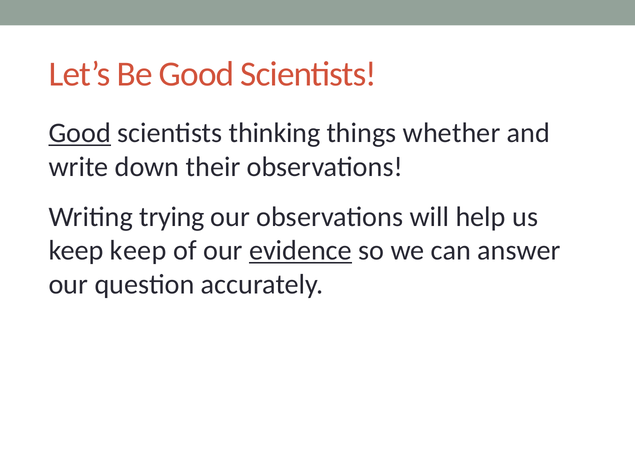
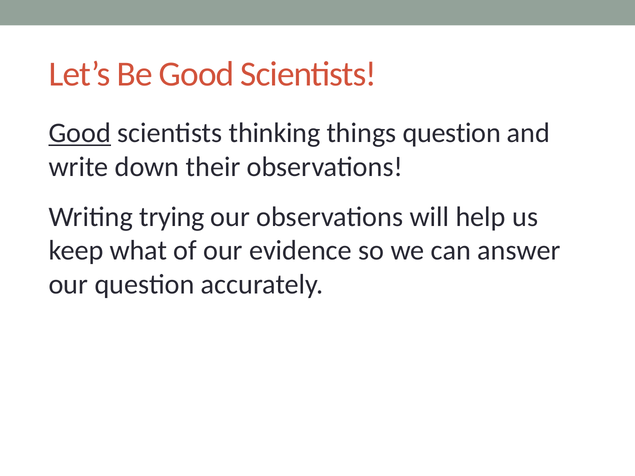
things whether: whether -> question (452, 133)
keep keep: keep -> what (138, 251)
evidence underline: present -> none (300, 251)
